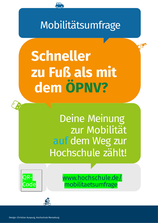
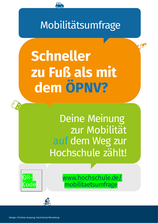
ÖPNV colour: green -> blue (87, 88)
